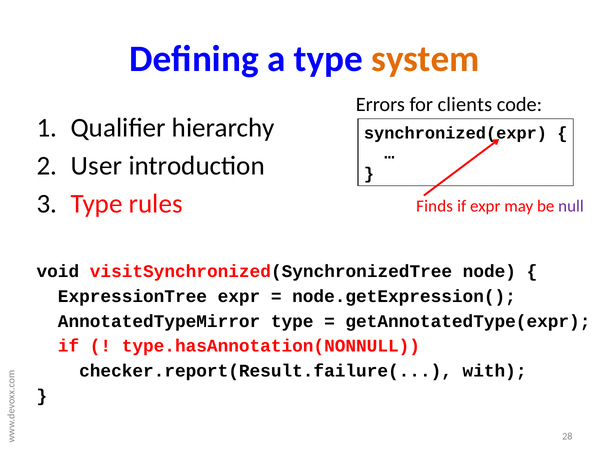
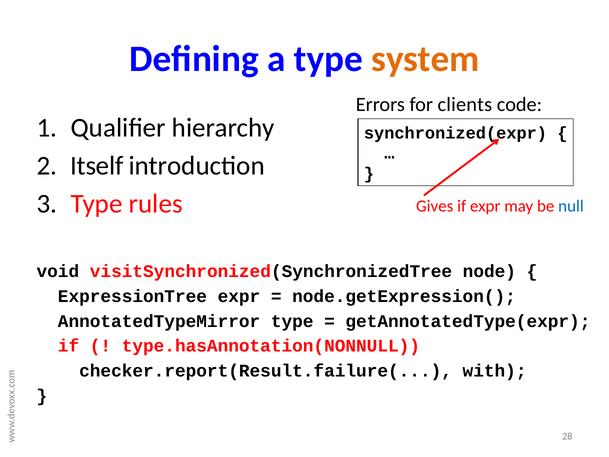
User: User -> Itself (97, 166)
Finds: Finds -> Gives (435, 206)
null colour: purple -> blue (571, 206)
